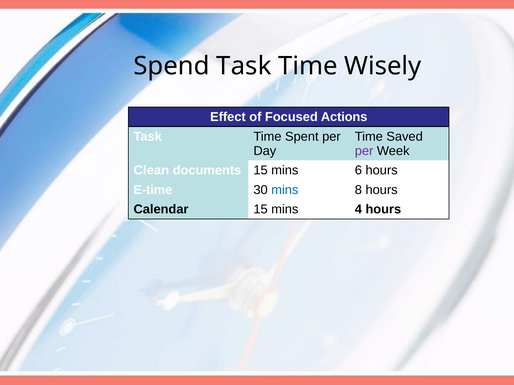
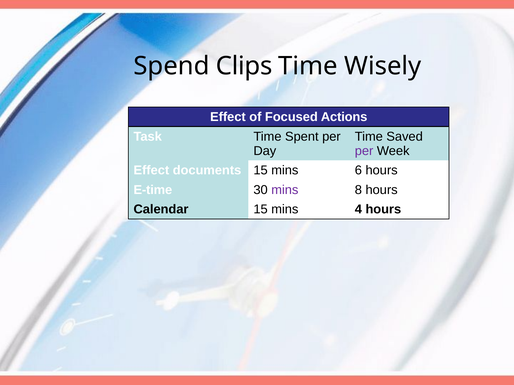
Spend Task: Task -> Clips (244, 66)
Clean: Clean -> Effect (151, 171)
mins colour: blue -> purple (285, 190)
